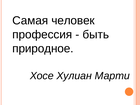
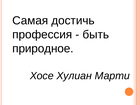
человек: человек -> достичь (73, 21)
